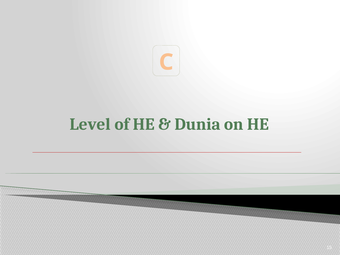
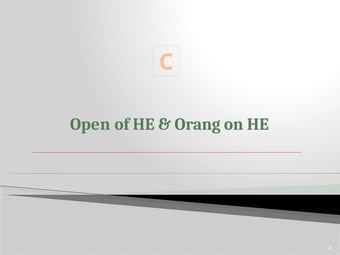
Level: Level -> Open (90, 124)
Dunia: Dunia -> Orang (198, 124)
